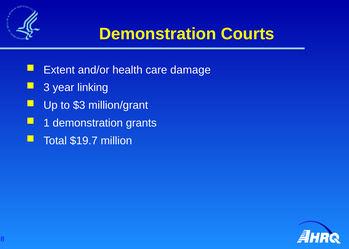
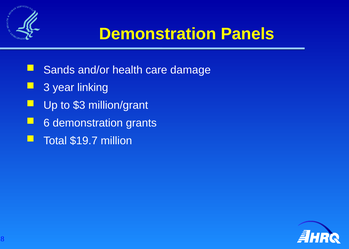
Courts: Courts -> Panels (248, 34)
Extent: Extent -> Sands (59, 70)
1: 1 -> 6 (47, 123)
